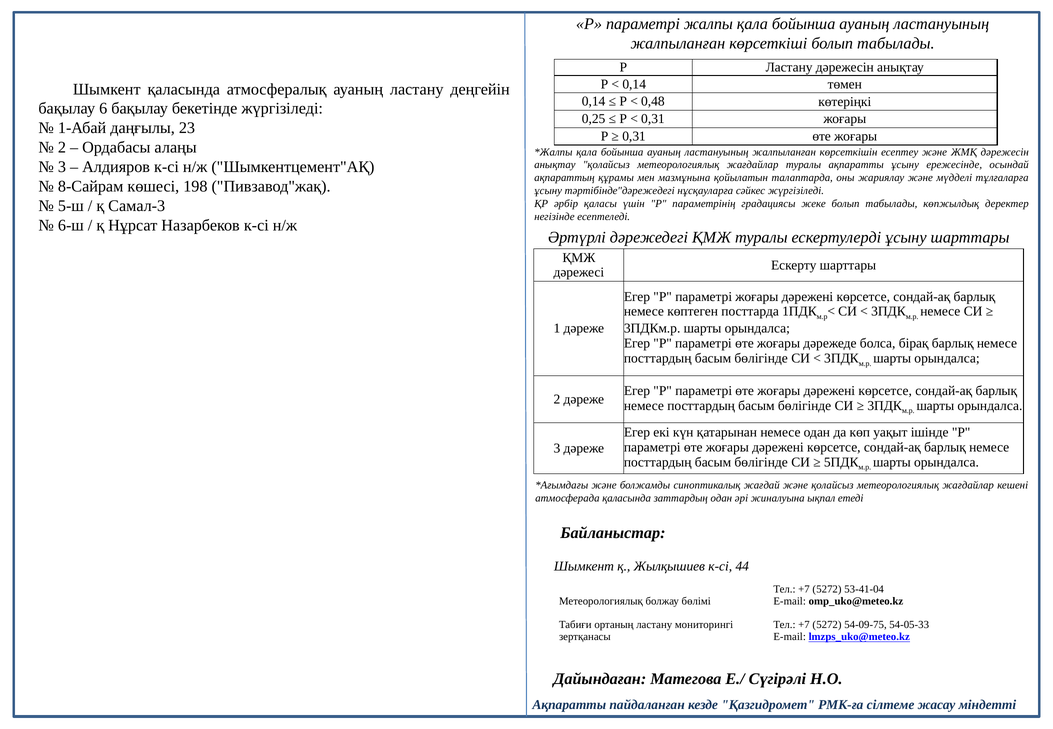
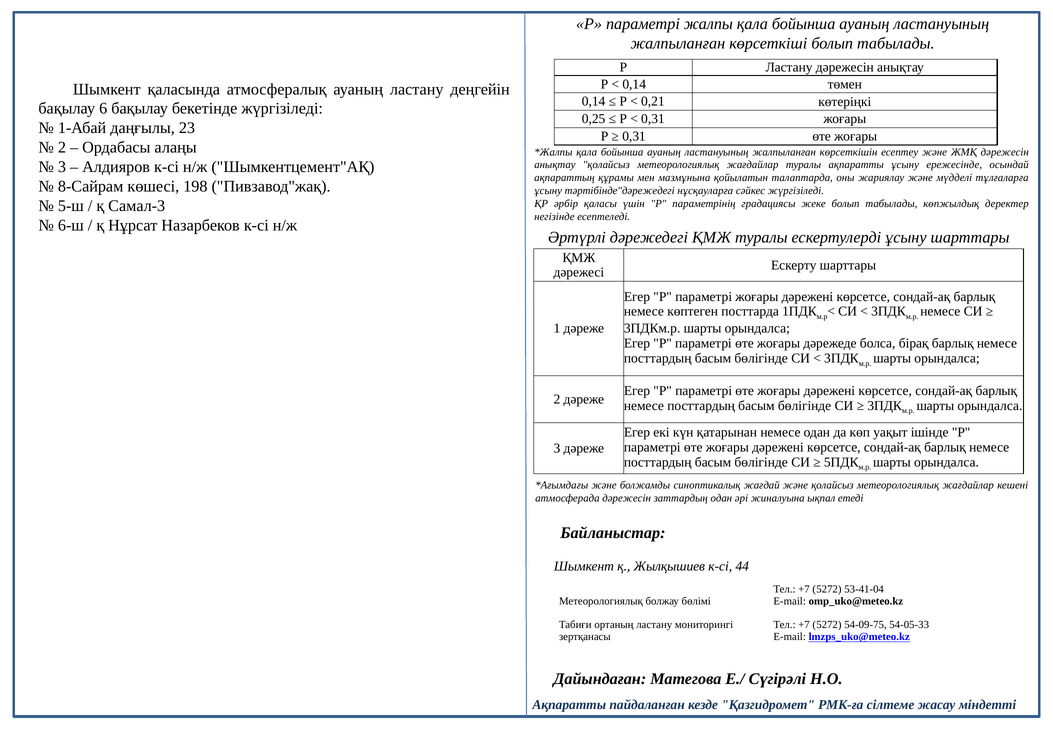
0,48: 0,48 -> 0,21 (653, 101)
атмосферада қаласында: қаласында -> дәрежесін (627, 498)
